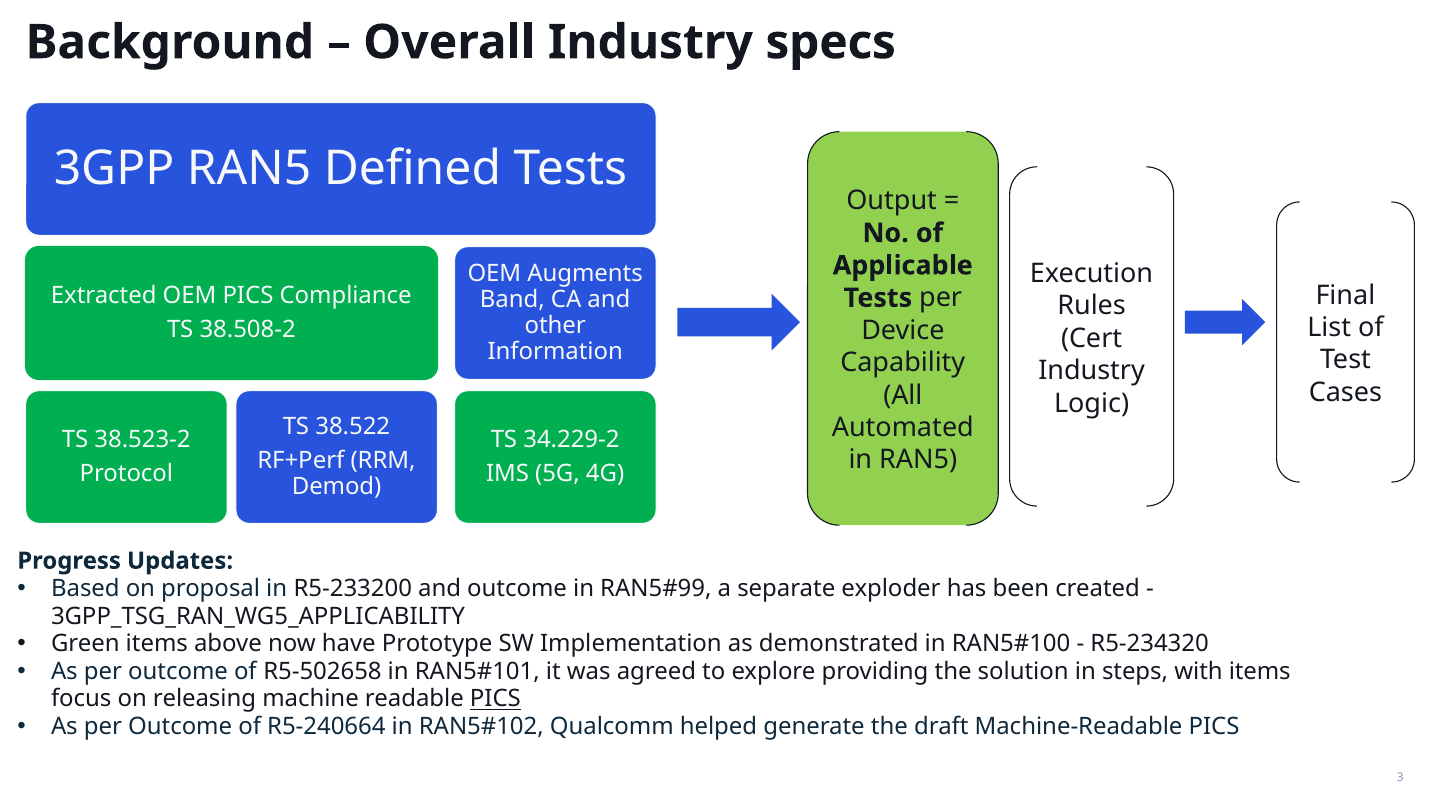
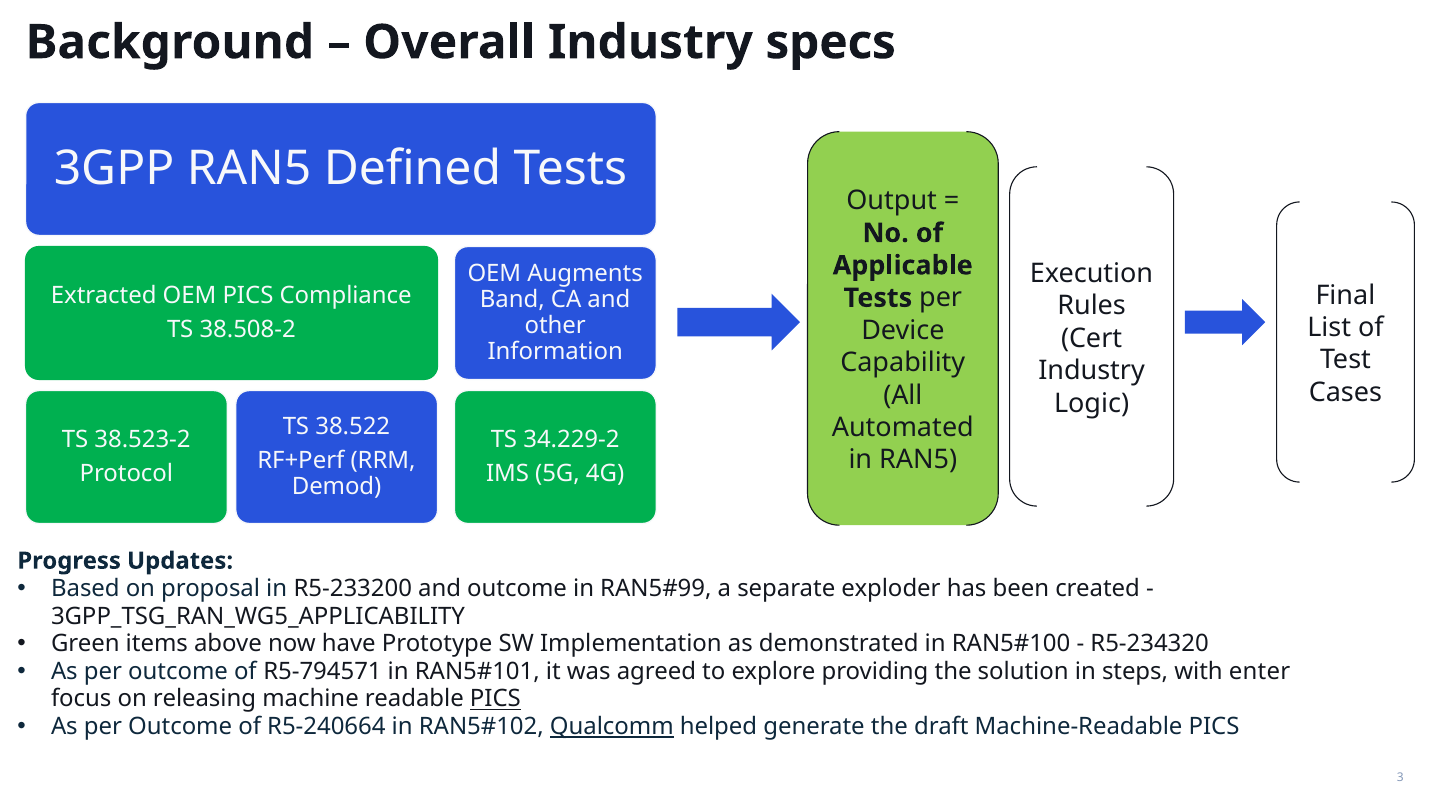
R5-502658: R5-502658 -> R5-794571 (322, 671)
with items: items -> enter (1260, 671)
Qualcomm underline: none -> present (612, 727)
